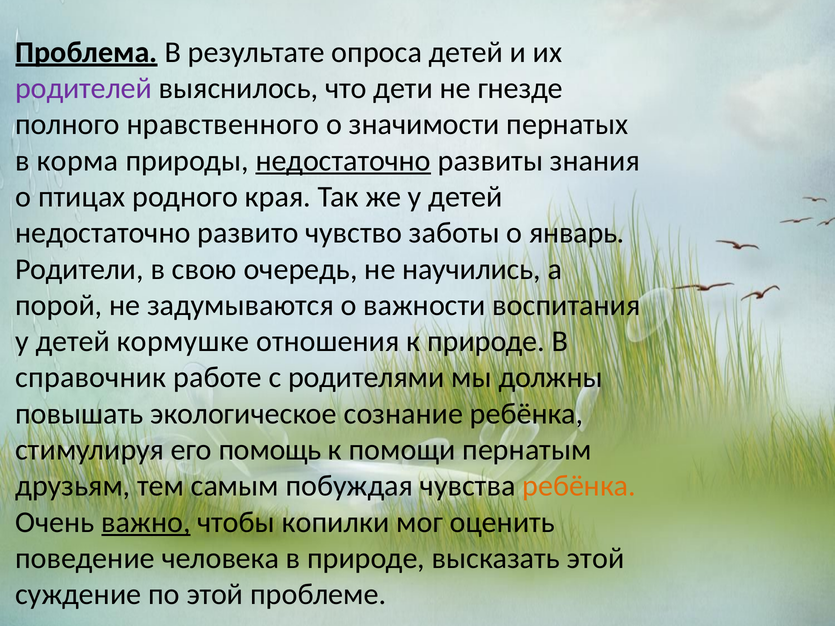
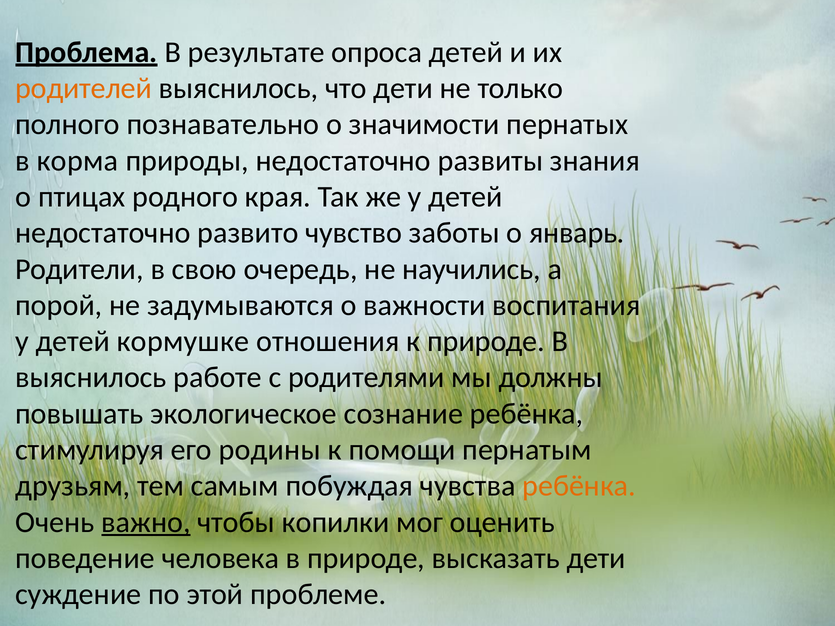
родителей colour: purple -> orange (84, 88)
гнезде: гнезде -> только (520, 88)
нравственного: нравственного -> познавательно (223, 125)
недостаточно underline: present -> none (343, 161)
справочник: справочник -> выяснилось (91, 378)
помощь: помощь -> родины (270, 450)
высказать этой: этой -> дети (596, 558)
